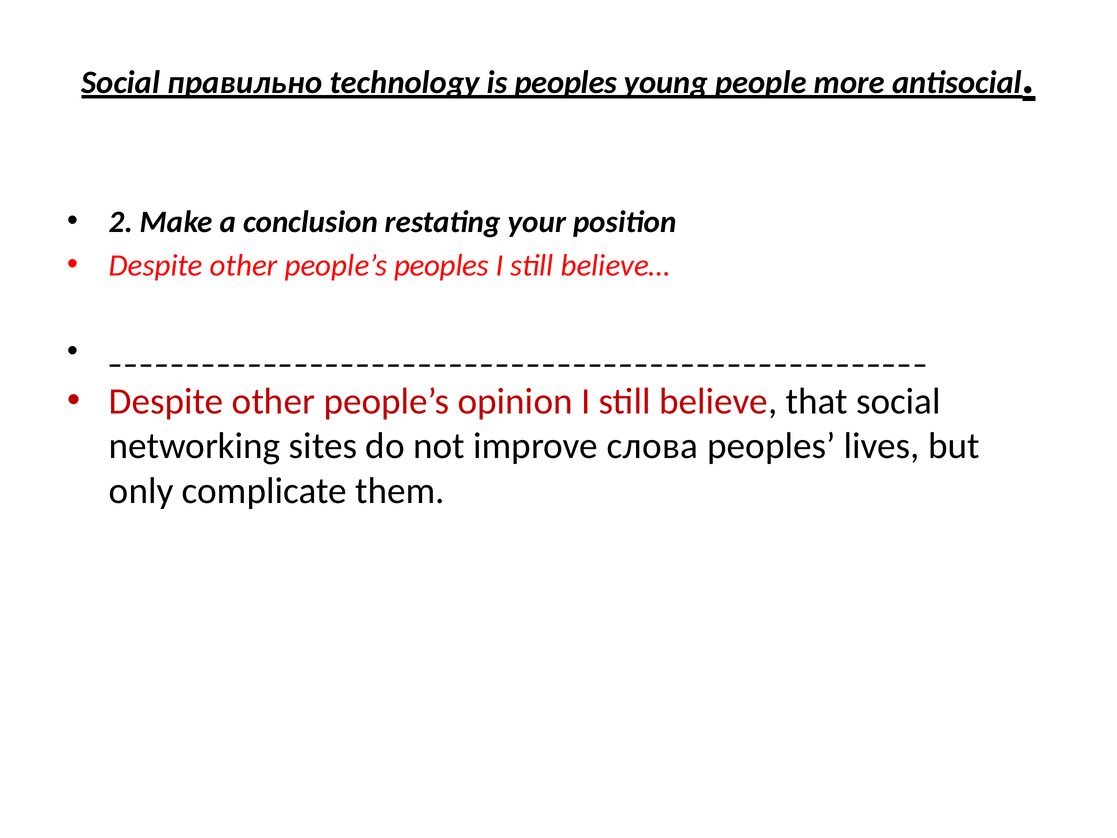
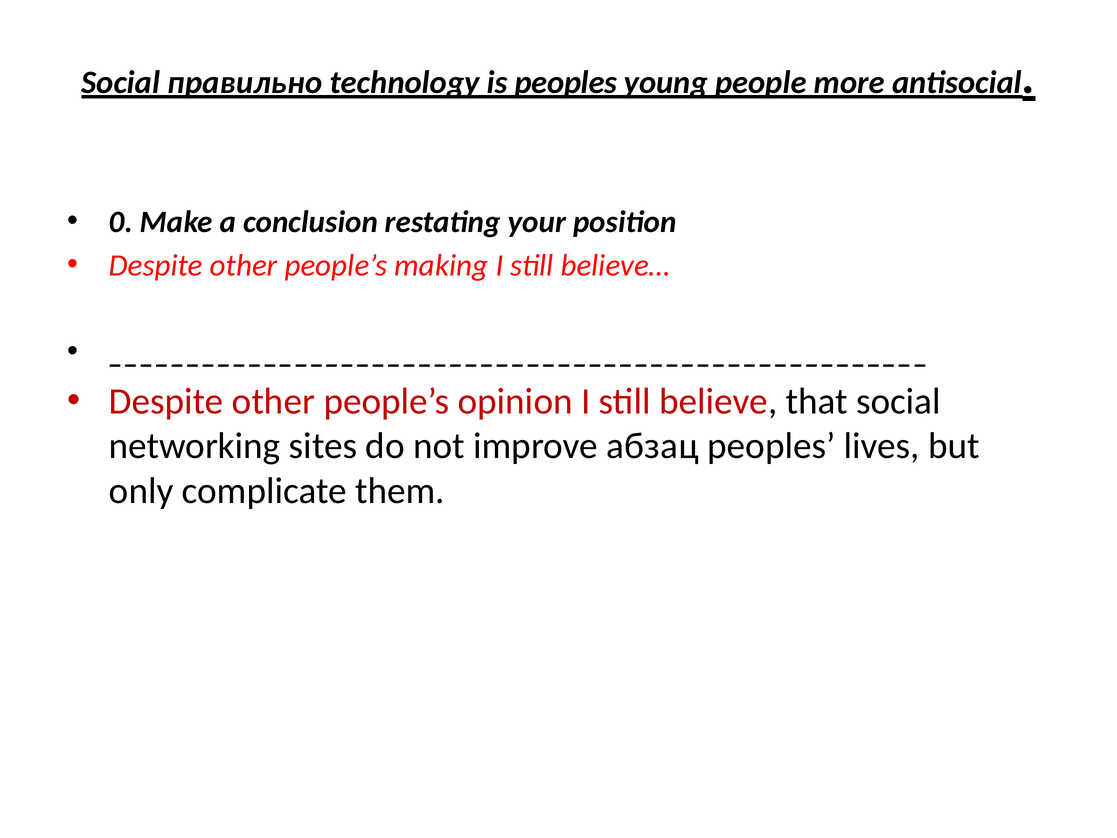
2: 2 -> 0 (121, 222)
people’s peoples: peoples -> making (441, 265)
слова: слова -> абзац (652, 446)
